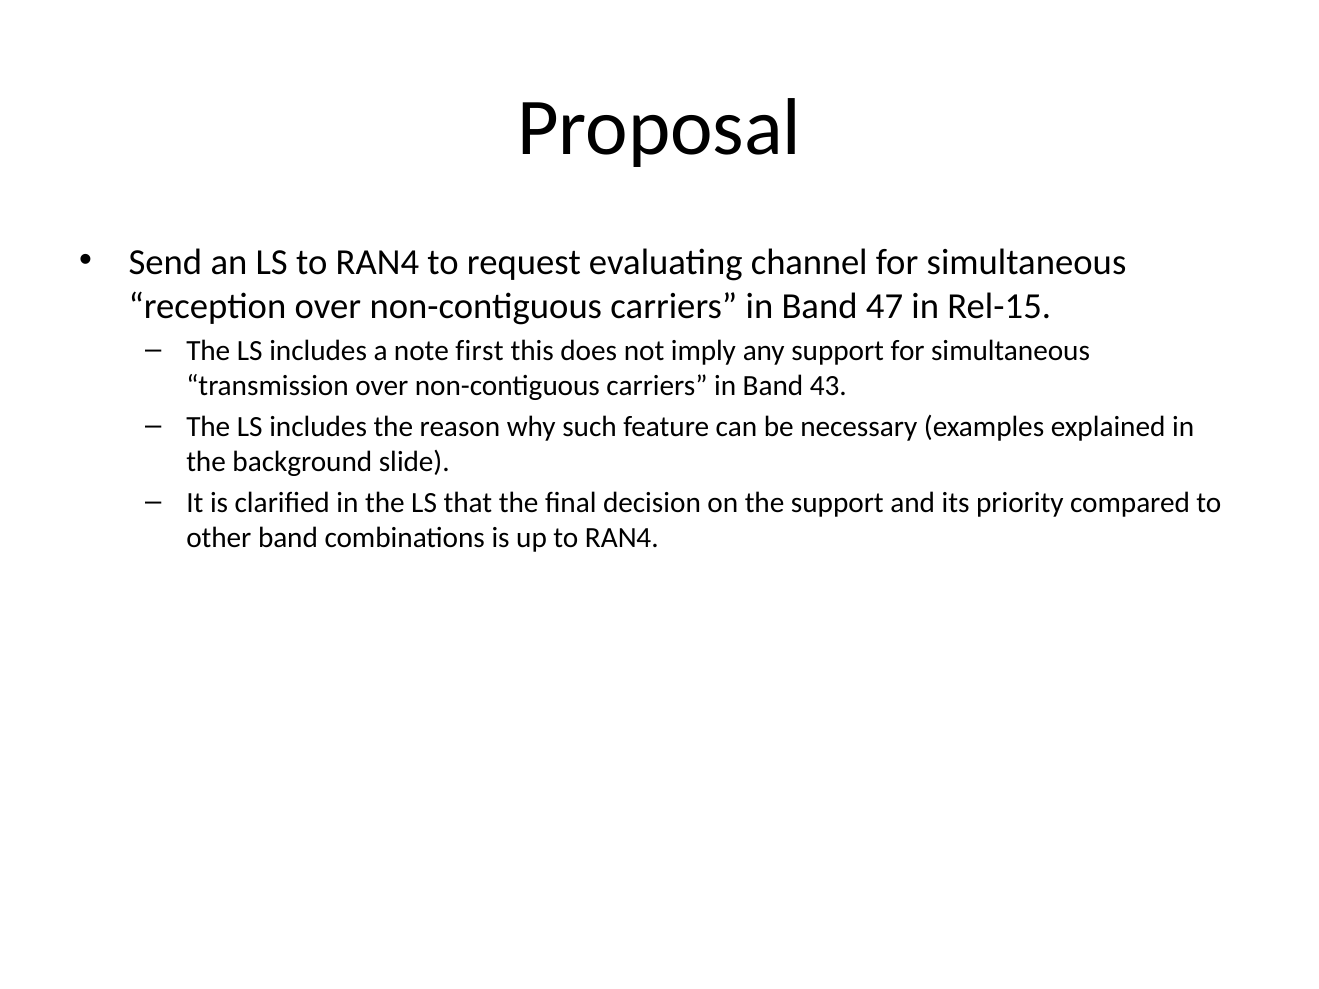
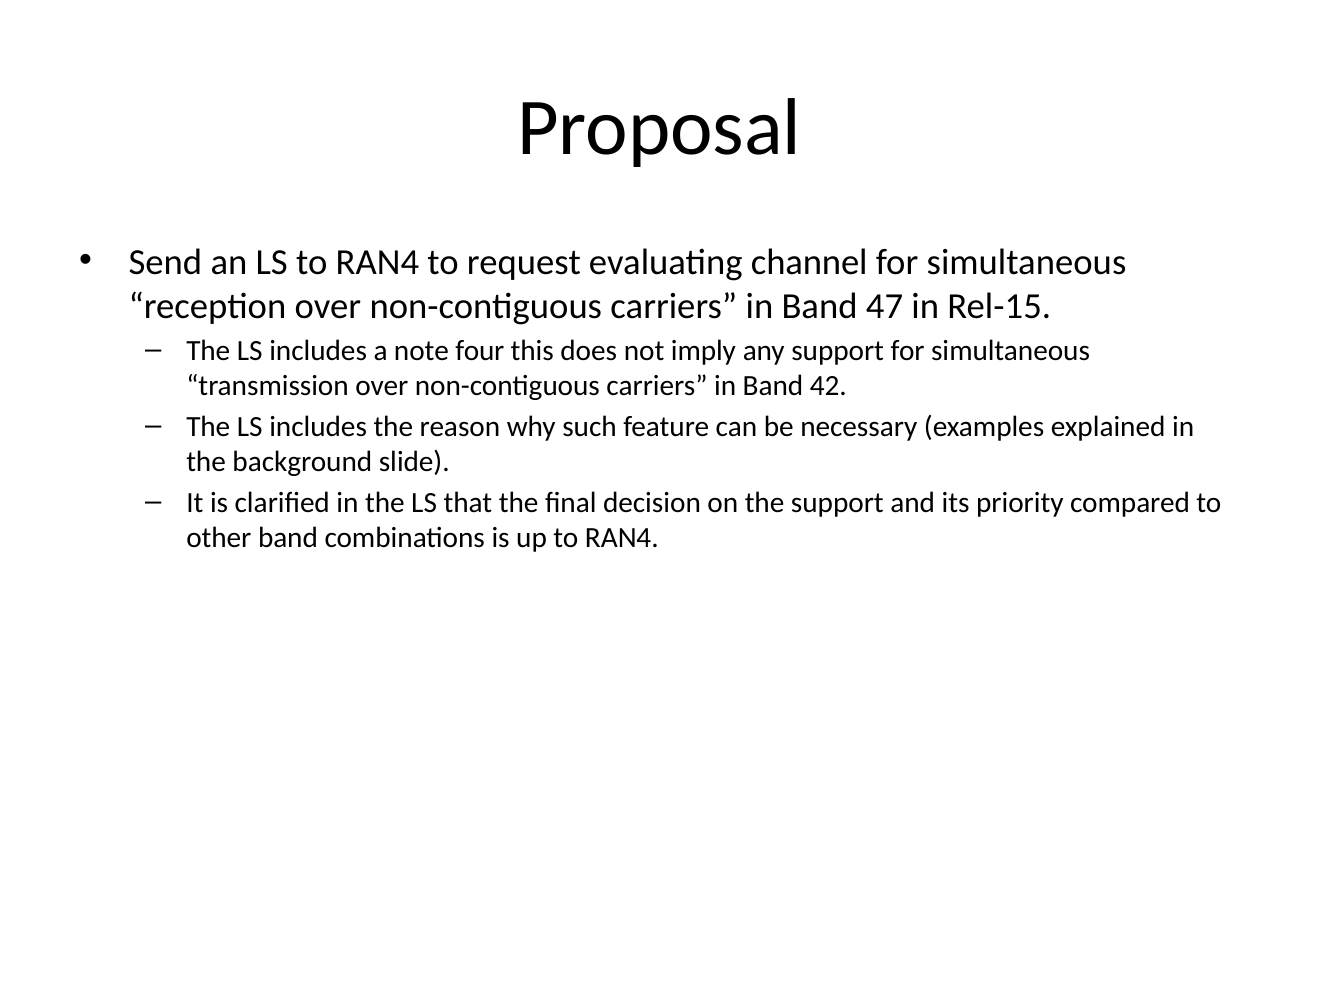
first: first -> four (480, 351)
43: 43 -> 42 (828, 386)
